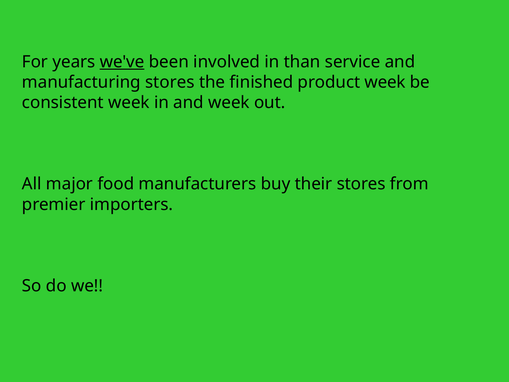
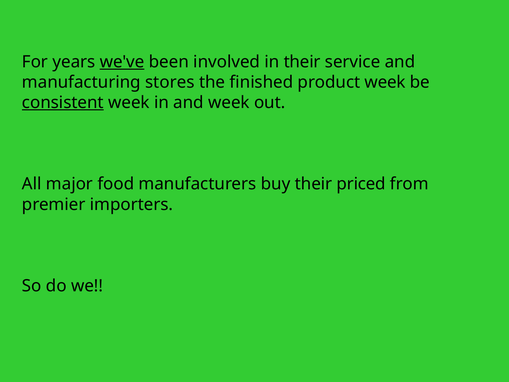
in than: than -> their (302, 62)
consistent underline: none -> present (63, 102)
their stores: stores -> priced (361, 184)
